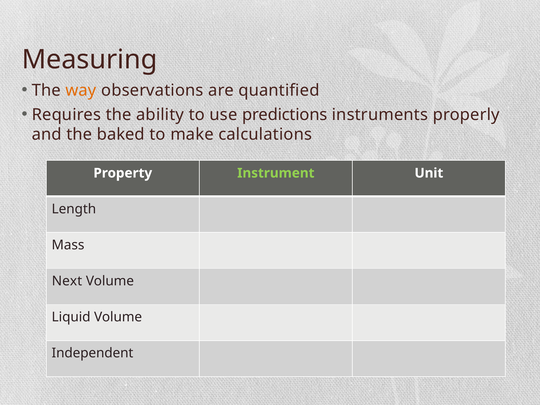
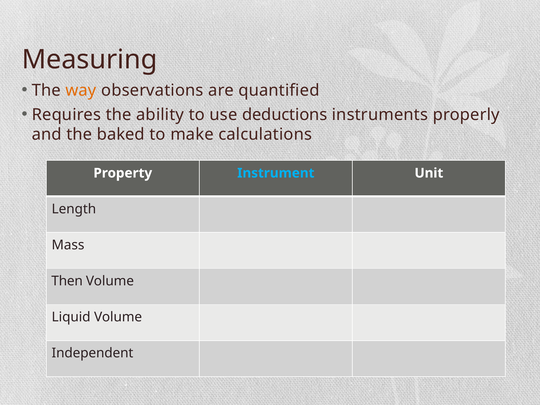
predictions: predictions -> deductions (285, 115)
Instrument colour: light green -> light blue (276, 173)
Next: Next -> Then (67, 281)
